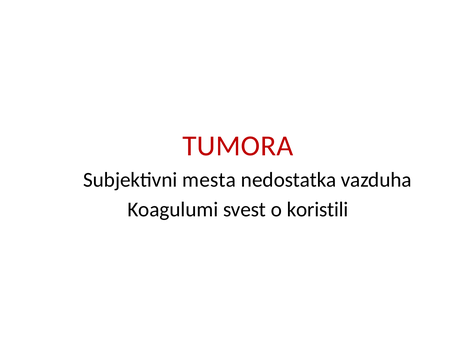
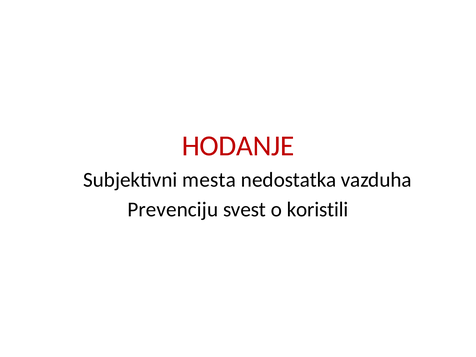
TUMORA: TUMORA -> HODANJE (238, 146)
Koagulumi: Koagulumi -> Prevenciju (173, 209)
